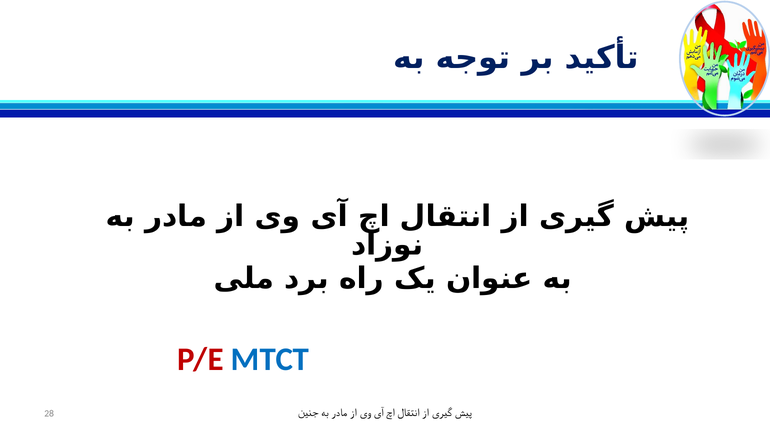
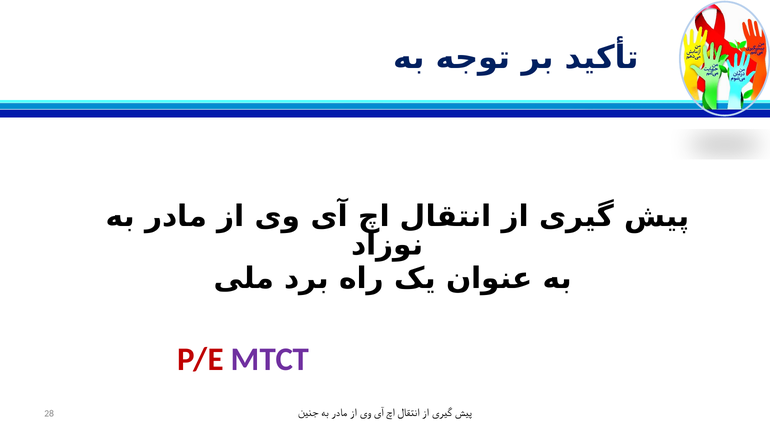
MTCT colour: blue -> purple (270, 360)
